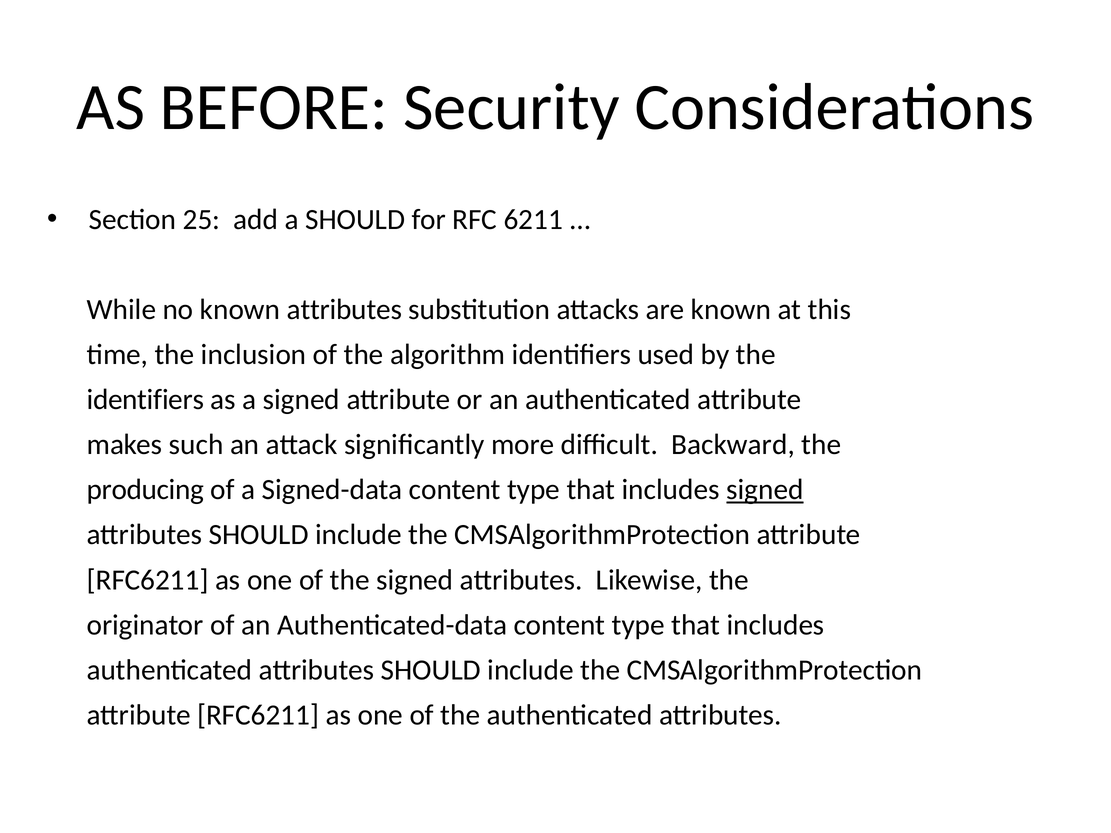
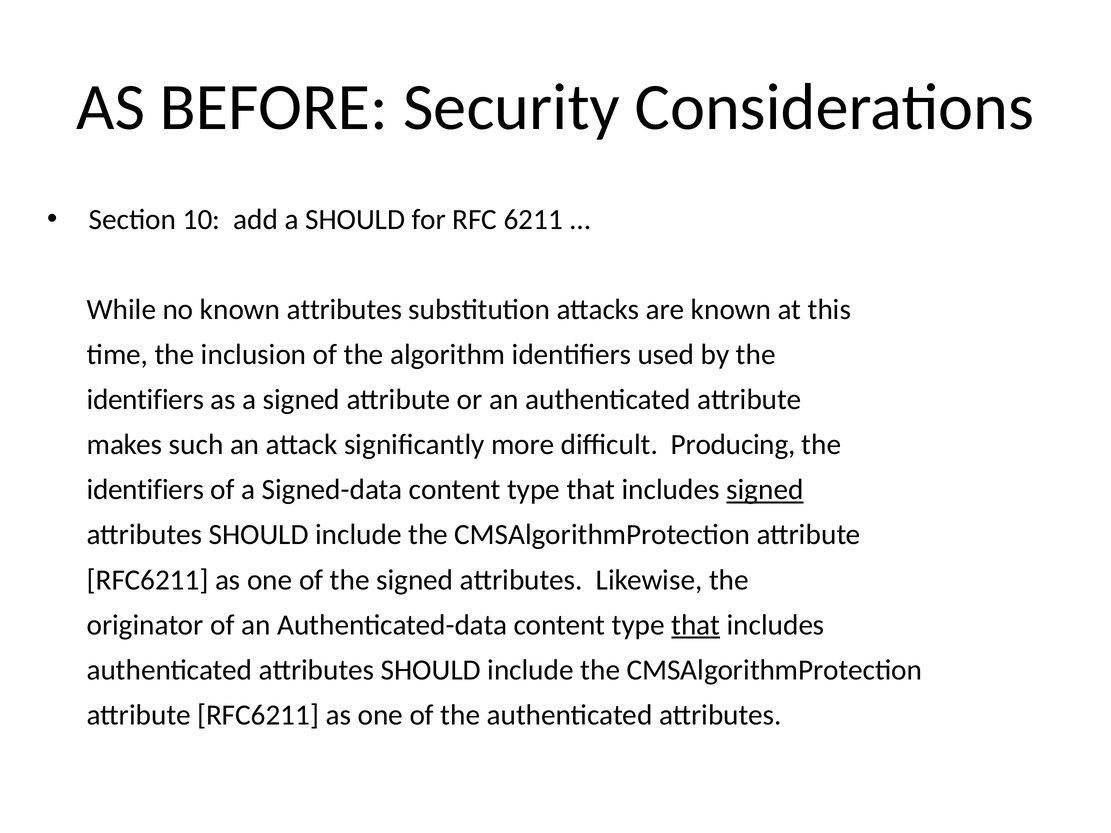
25: 25 -> 10 (201, 220)
Backward: Backward -> Producing (733, 445)
producing: producing -> identifiers (145, 490)
that underline: none -> present (696, 625)
